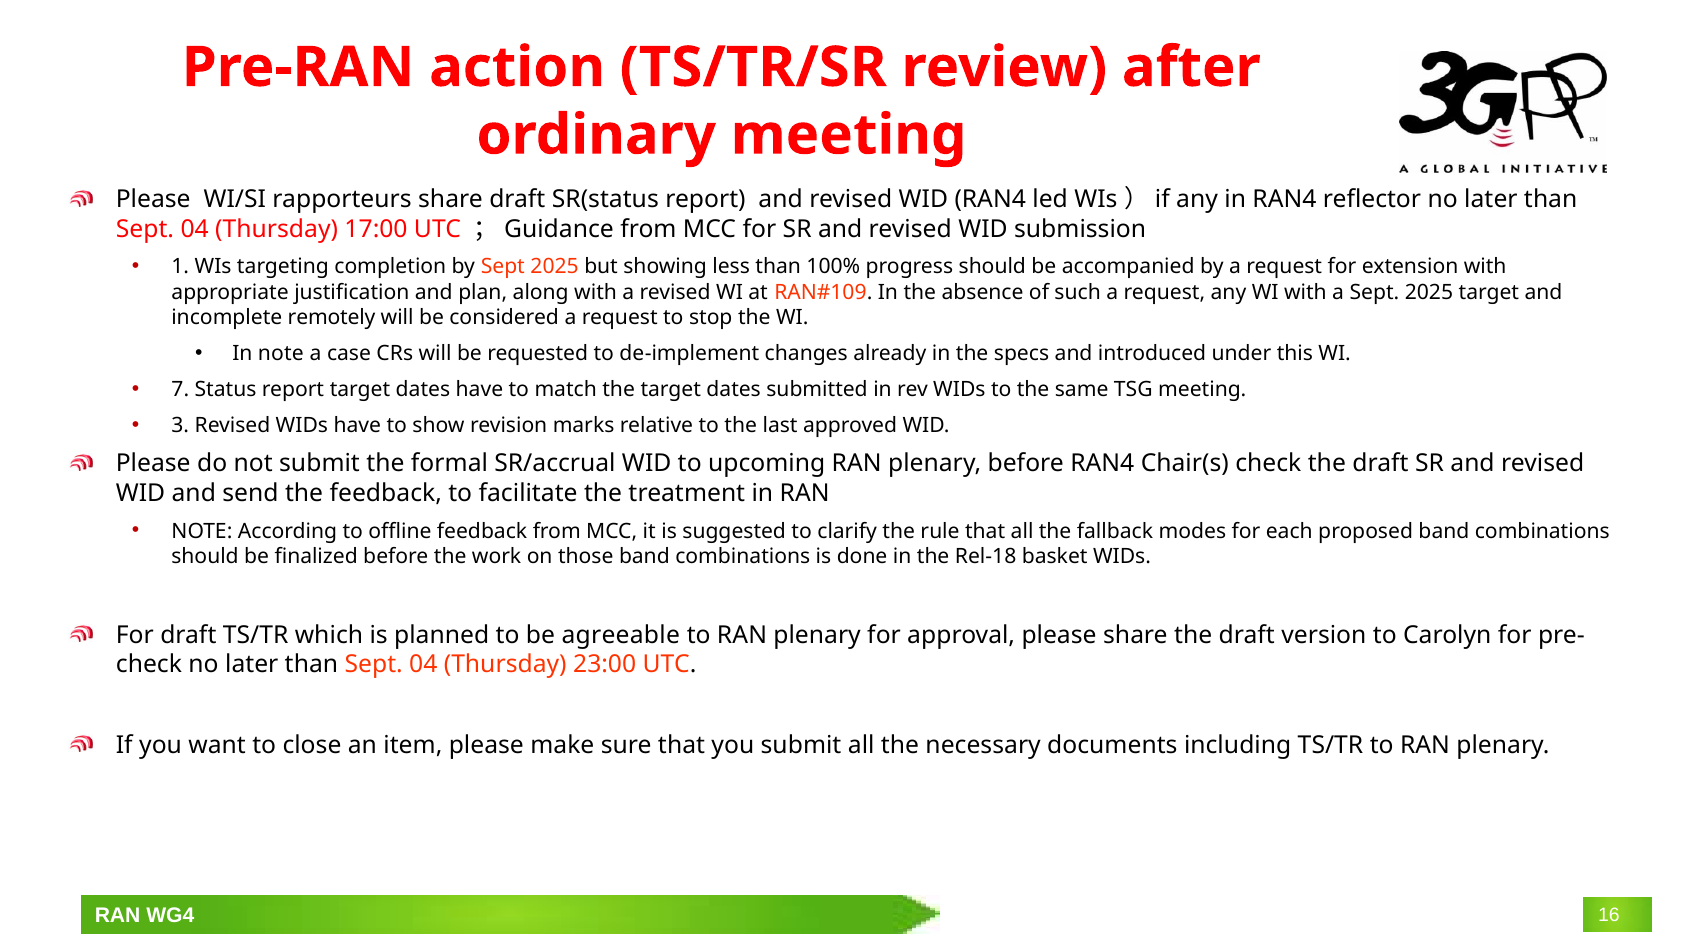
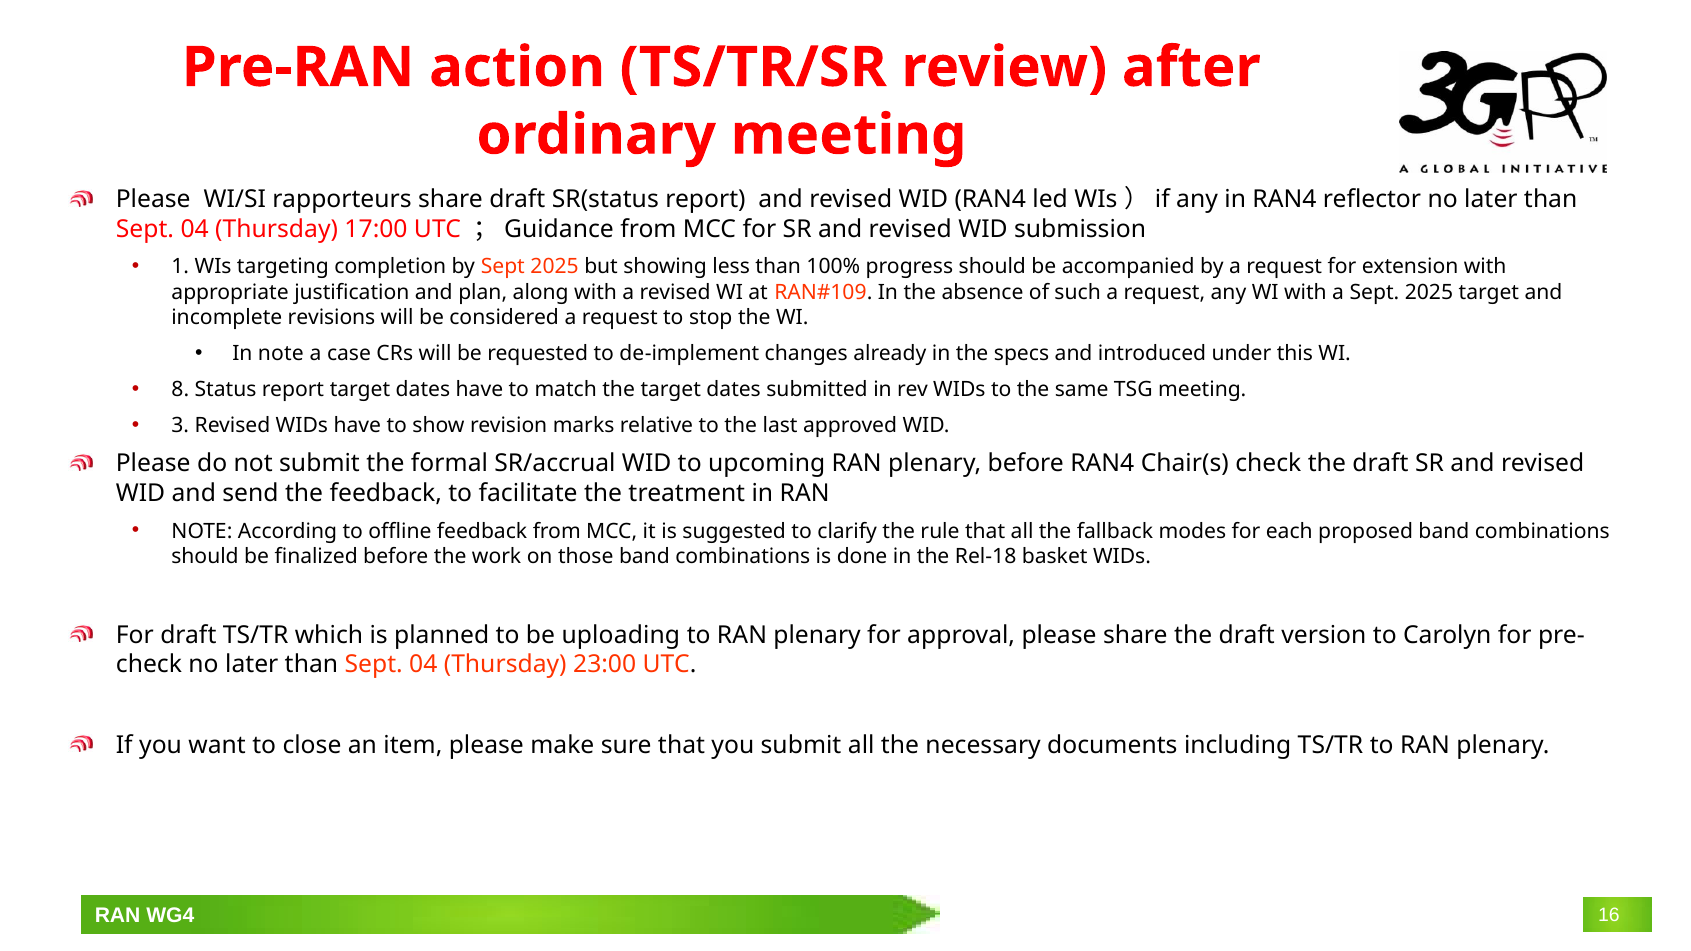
remotely: remotely -> revisions (332, 318)
7: 7 -> 8 (180, 390)
agreeable: agreeable -> uploading (621, 635)
